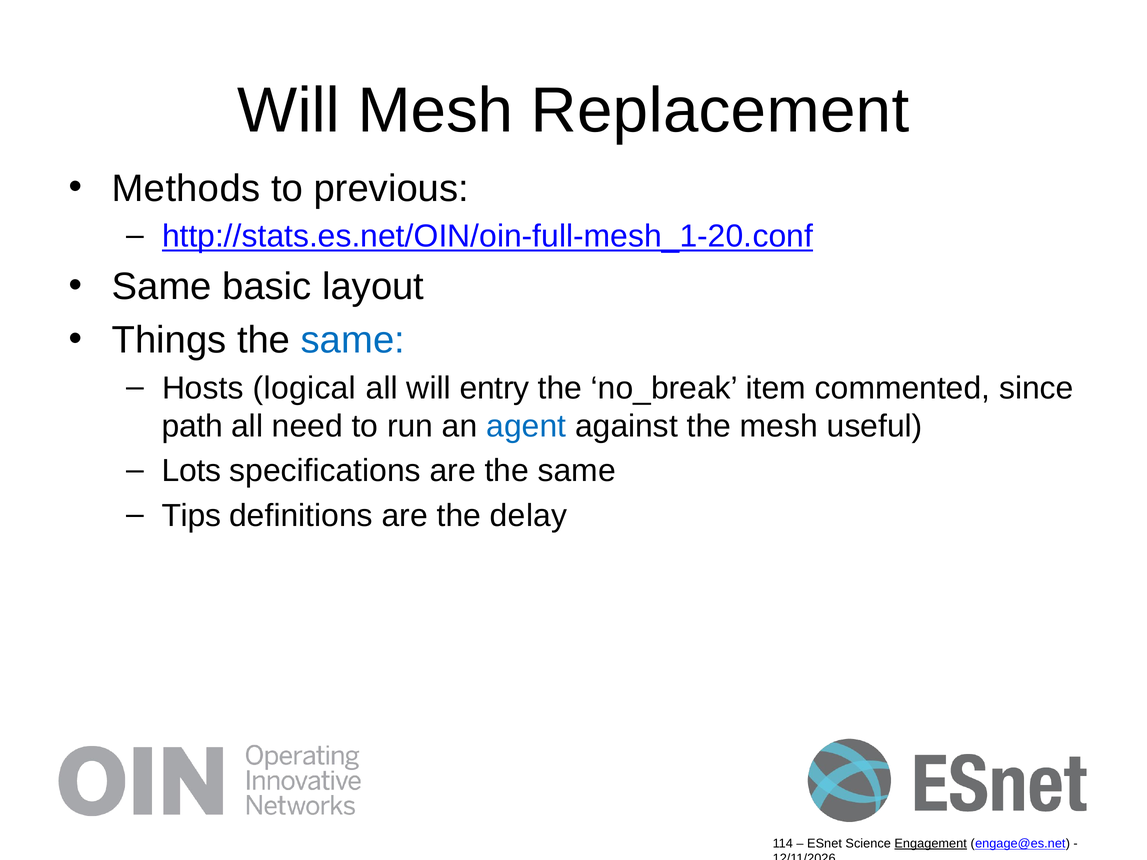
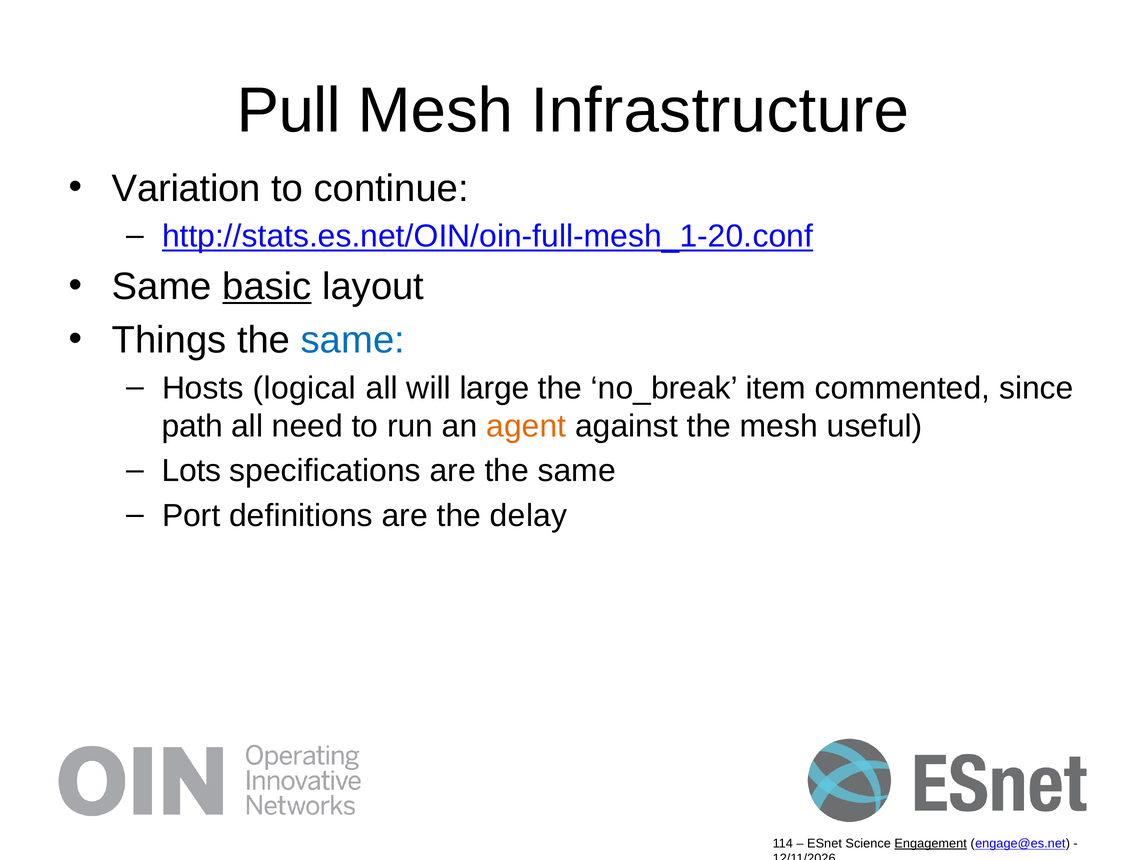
Will: Will -> Pull (289, 111)
Replacement: Replacement -> Infrastructure (720, 111)
Methods: Methods -> Variation (186, 189)
previous: previous -> continue (391, 189)
basic underline: none -> present (267, 287)
entry: entry -> large (494, 388)
agent colour: blue -> orange (526, 426)
Tips: Tips -> Port (191, 516)
